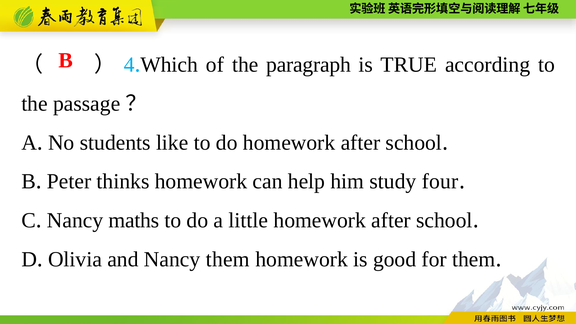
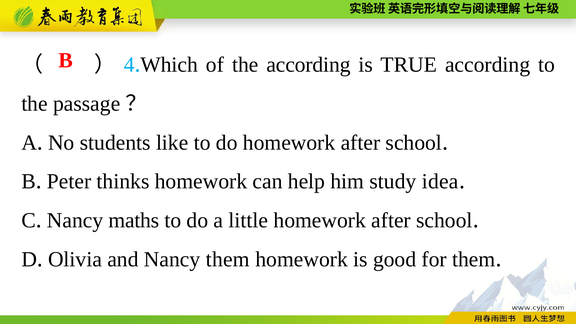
the paragraph: paragraph -> according (309, 65)
four: four -> idea (440, 182)
